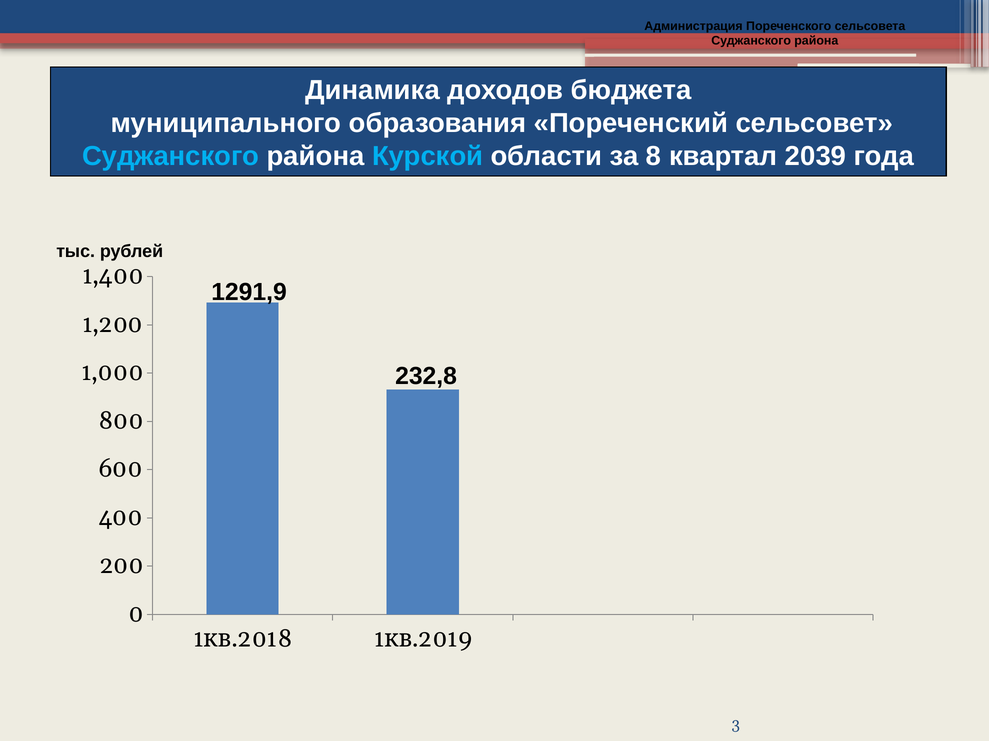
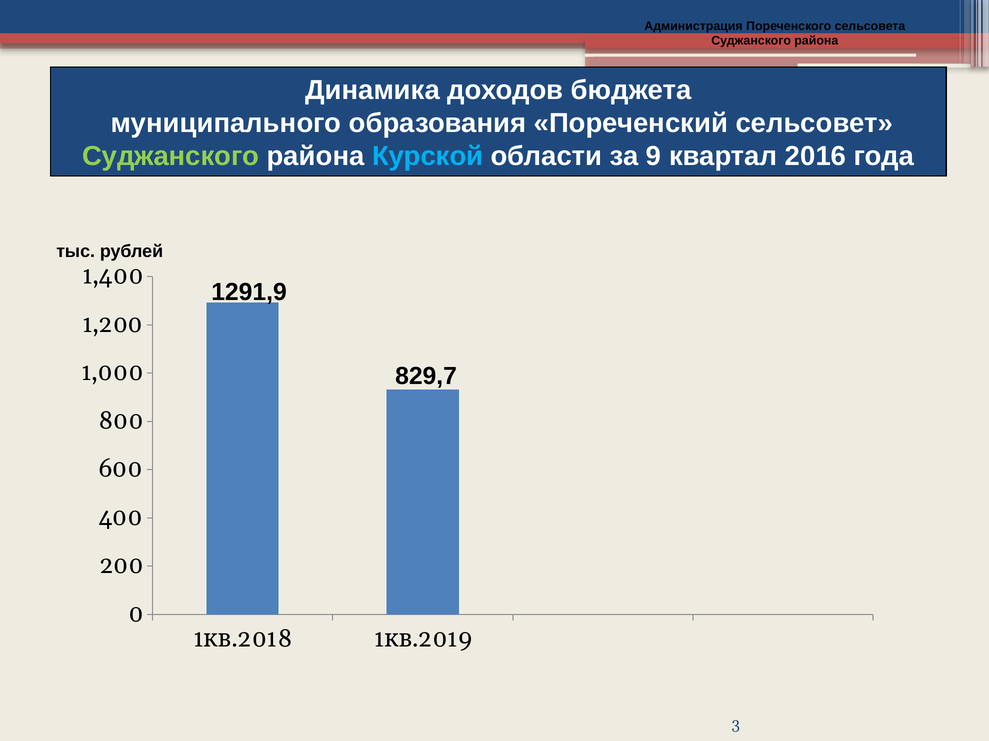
Суджанского colour: light blue -> light green (171, 156)
8: 8 -> 9 (654, 156)
2039: 2039 -> 2016 (816, 156)
232,8: 232,8 -> 829,7 (426, 377)
